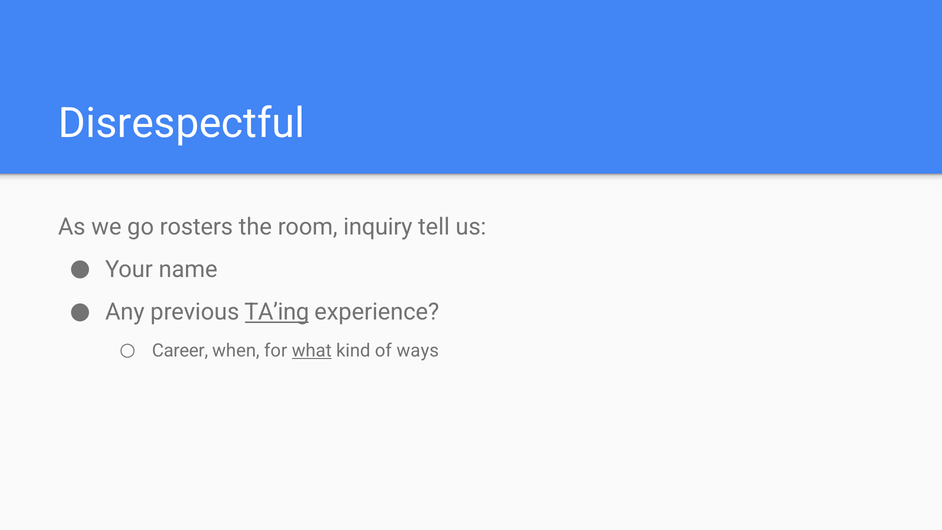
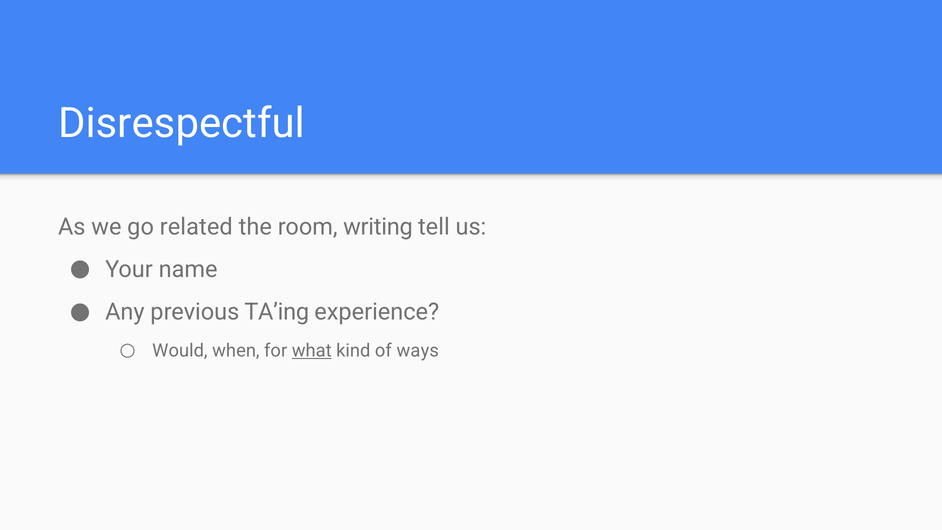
rosters: rosters -> related (196, 227)
inquiry: inquiry -> writing (378, 227)
TA’ing underline: present -> none (277, 312)
Career: Career -> Would (180, 350)
